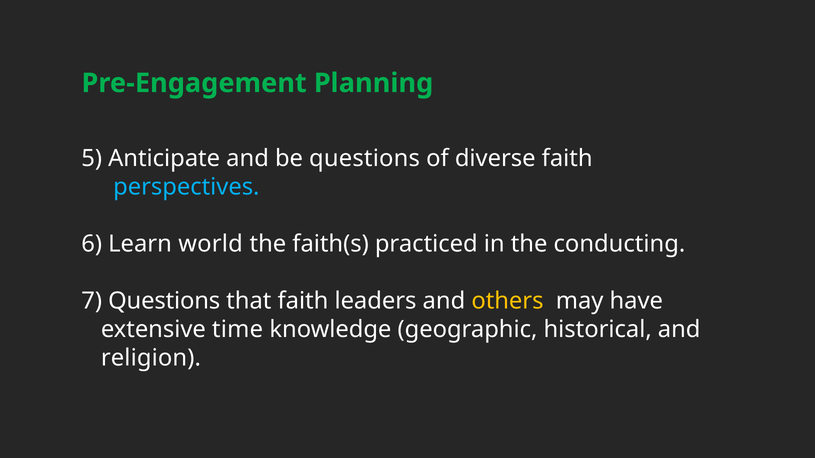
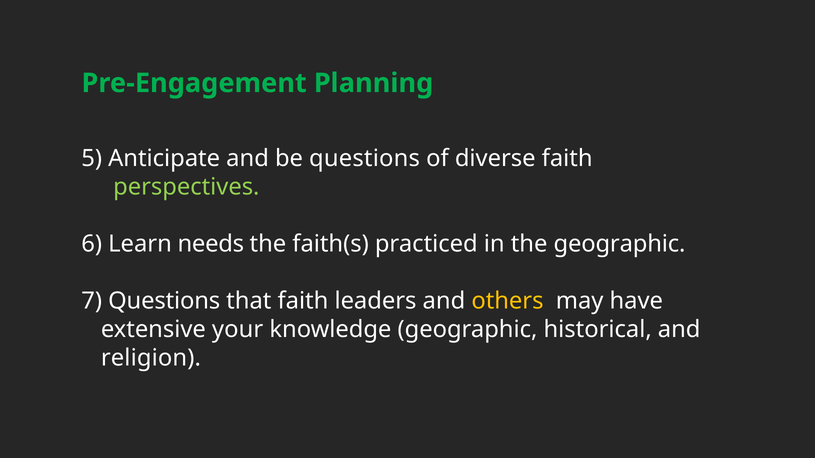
perspectives colour: light blue -> light green (186, 187)
world: world -> needs (211, 244)
the conducting: conducting -> geographic (619, 244)
time: time -> your (238, 330)
